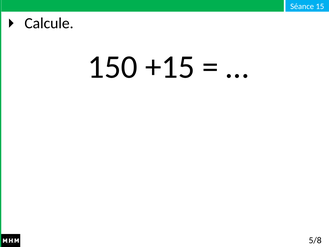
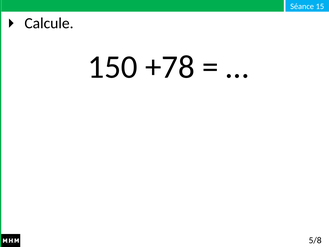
+15: +15 -> +78 (170, 67)
